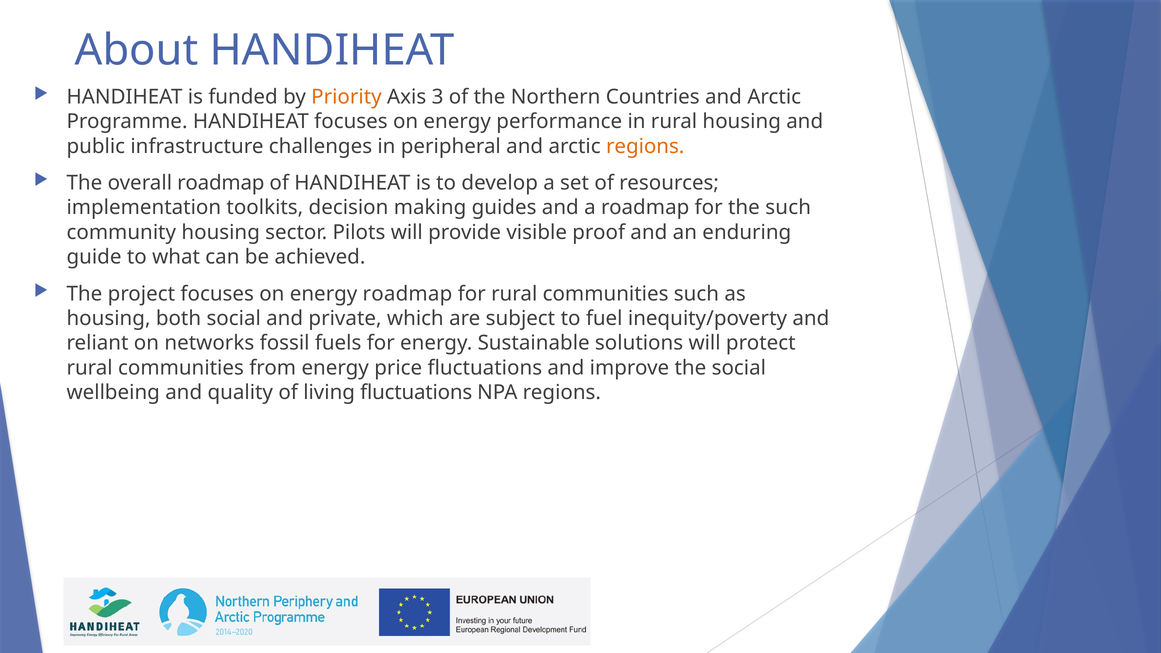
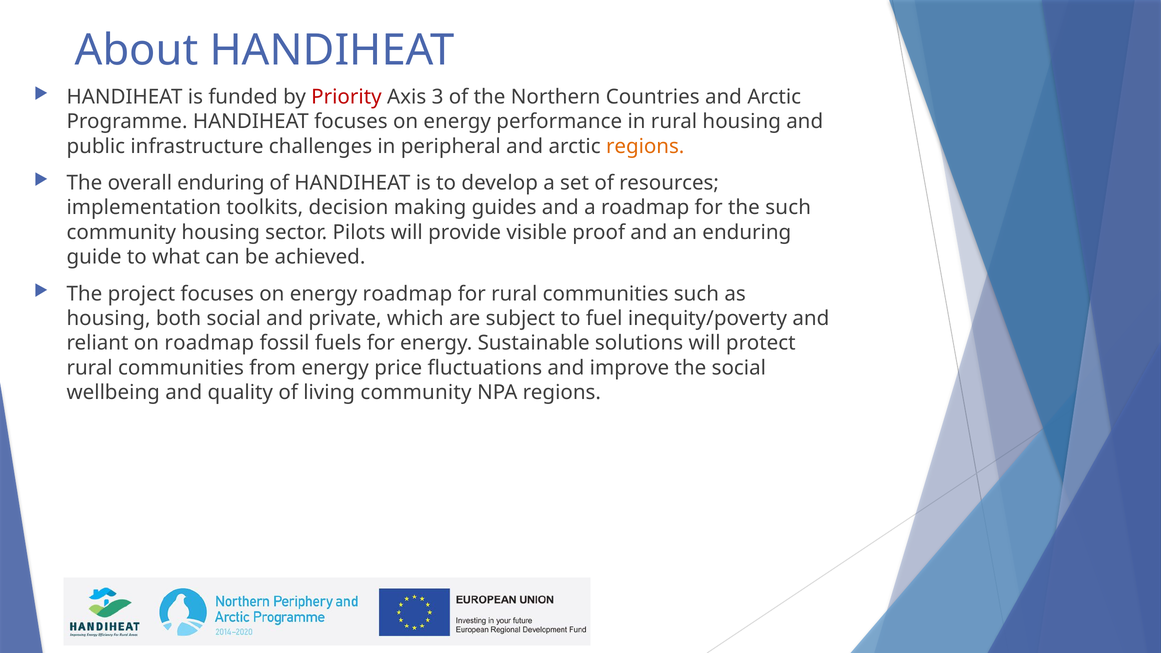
Priority colour: orange -> red (346, 97)
overall roadmap: roadmap -> enduring (221, 183)
on networks: networks -> roadmap (209, 343)
living fluctuations: fluctuations -> community (416, 393)
